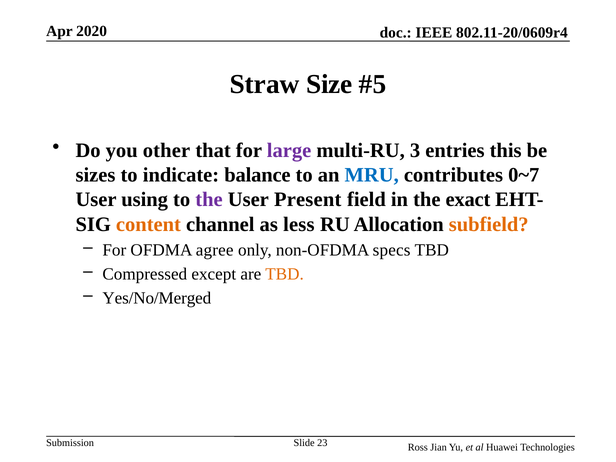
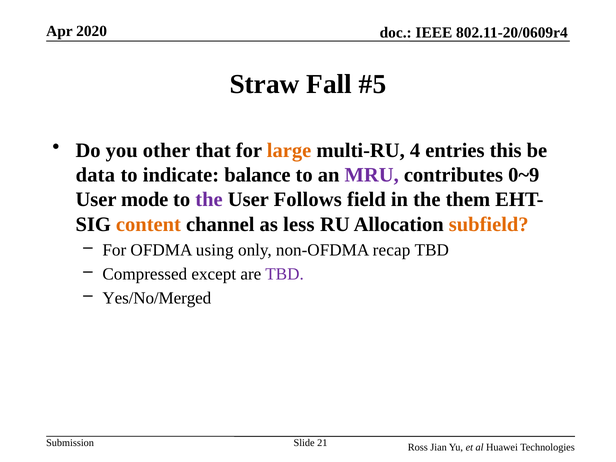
Size: Size -> Fall (329, 84)
large colour: purple -> orange (289, 150)
3: 3 -> 4 (415, 150)
sizes: sizes -> data (95, 175)
MRU colour: blue -> purple (372, 175)
0~7: 0~7 -> 0~9 (524, 175)
using: using -> mode (145, 200)
Present: Present -> Follows (308, 200)
exact: exact -> them (468, 200)
agree: agree -> using (215, 250)
specs: specs -> recap (392, 250)
TBD colour: orange -> purple (285, 274)
23: 23 -> 21 (322, 443)
